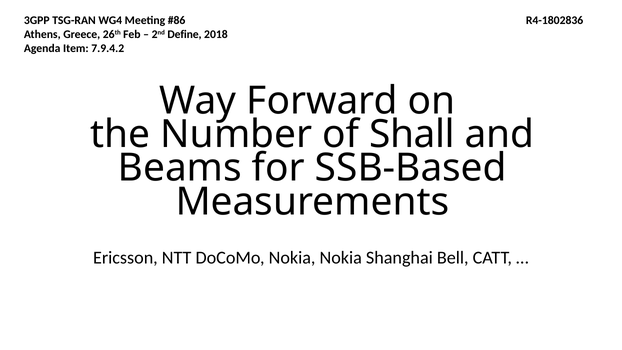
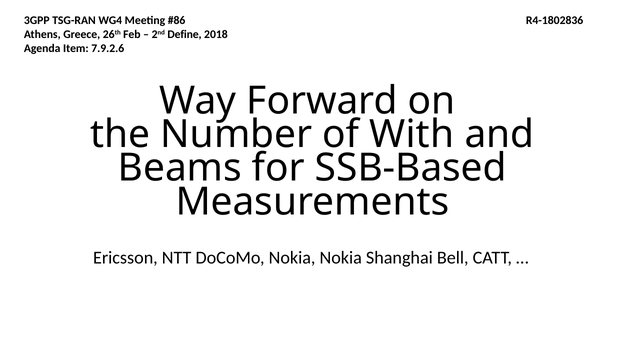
7.9.4.2: 7.9.4.2 -> 7.9.2.6 (108, 48)
Shall: Shall -> With (412, 134)
